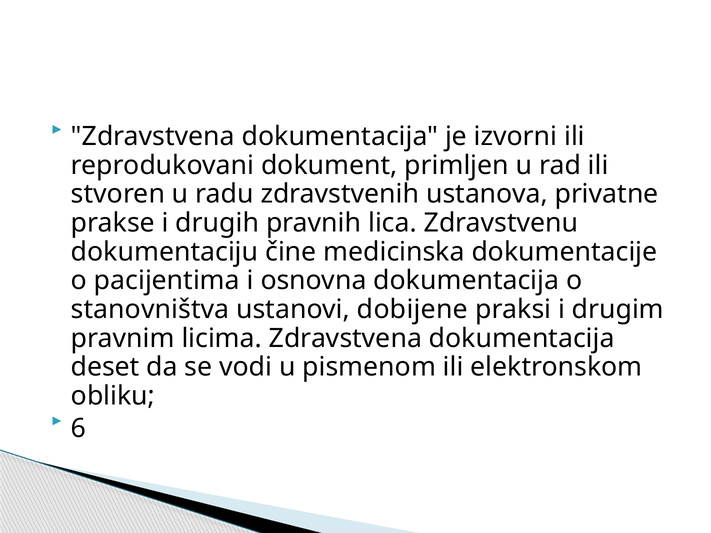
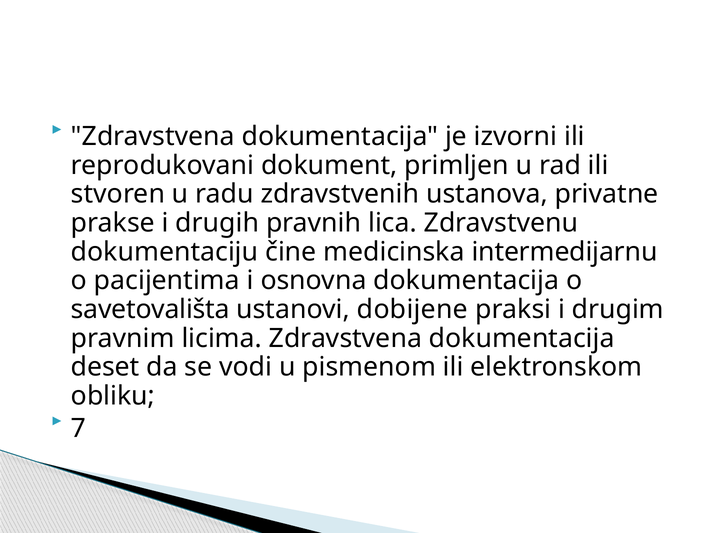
dokumentacije: dokumentacije -> intermedijarnu (565, 252)
stanovništva: stanovništva -> savetovališta (150, 310)
6: 6 -> 7 (79, 428)
